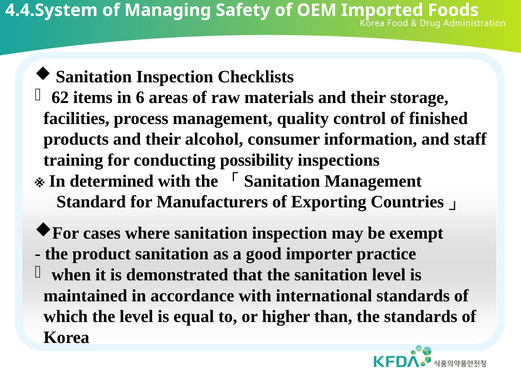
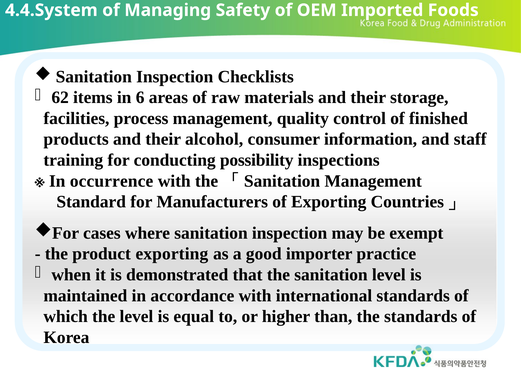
determined: determined -> occurrence (112, 181)
product sanitation: sanitation -> exporting (172, 254)
